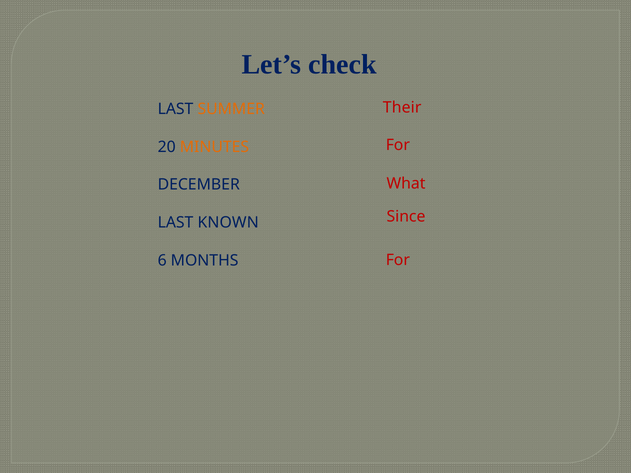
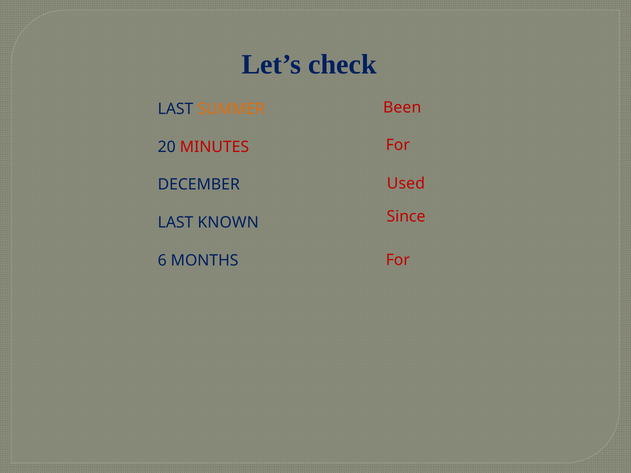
Their: Their -> Been (402, 108)
MINUTES colour: orange -> red (214, 147)
What: What -> Used (406, 184)
